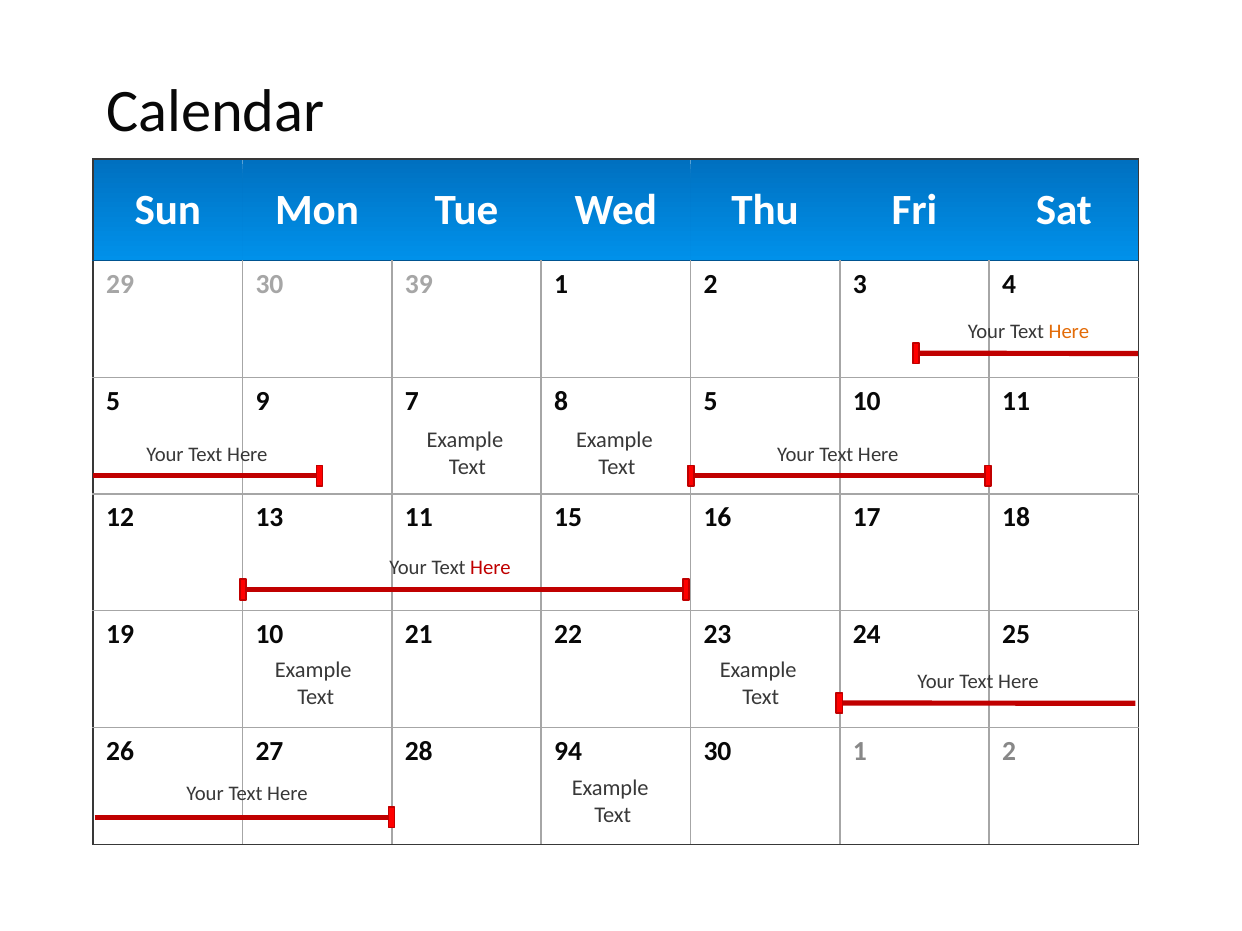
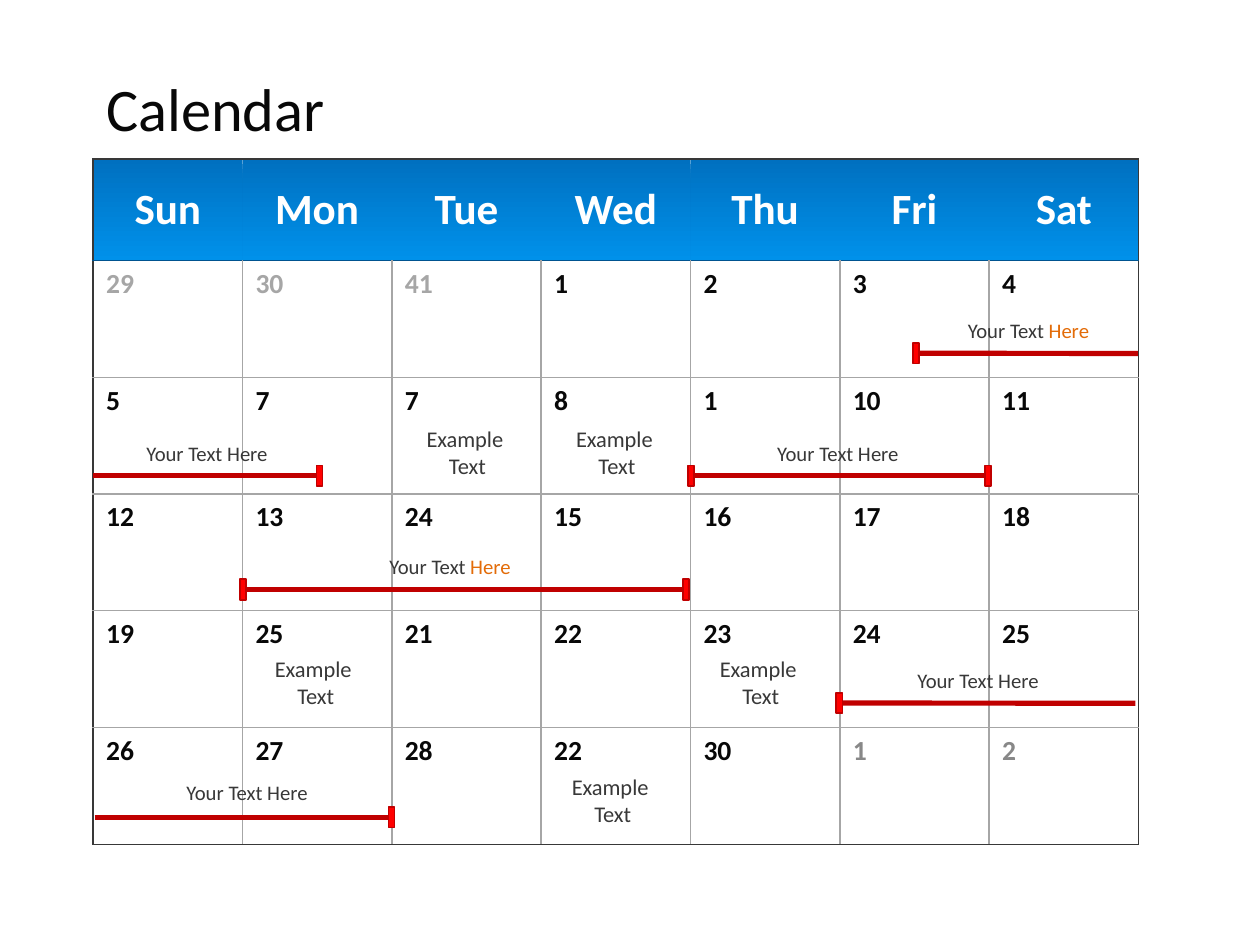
39: 39 -> 41 (419, 284)
5 9: 9 -> 7 (263, 401)
8 5: 5 -> 1 (711, 401)
13 11: 11 -> 24 (419, 518)
Here colour: red -> orange (490, 568)
19 10: 10 -> 25 (269, 635)
28 94: 94 -> 22 (568, 752)
